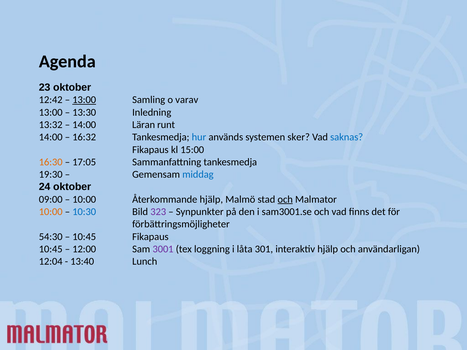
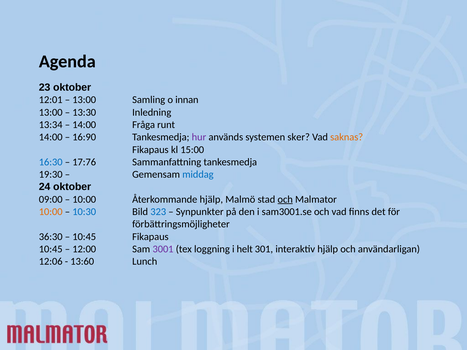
12:42: 12:42 -> 12:01 (51, 100)
13:00 underline: present -> none (84, 100)
varav: varav -> innan (187, 100)
13:32: 13:32 -> 13:34 (51, 125)
Läran: Läran -> Fråga (144, 125)
16:32: 16:32 -> 16:90 (84, 137)
hur colour: blue -> purple (199, 137)
saknas colour: blue -> orange (347, 137)
16:30 colour: orange -> blue (51, 162)
17:05: 17:05 -> 17:76 (84, 162)
323 colour: purple -> blue (158, 212)
54:30: 54:30 -> 36:30 (51, 237)
låta: låta -> helt (245, 249)
12:04: 12:04 -> 12:06 (51, 262)
13:40: 13:40 -> 13:60 (82, 262)
